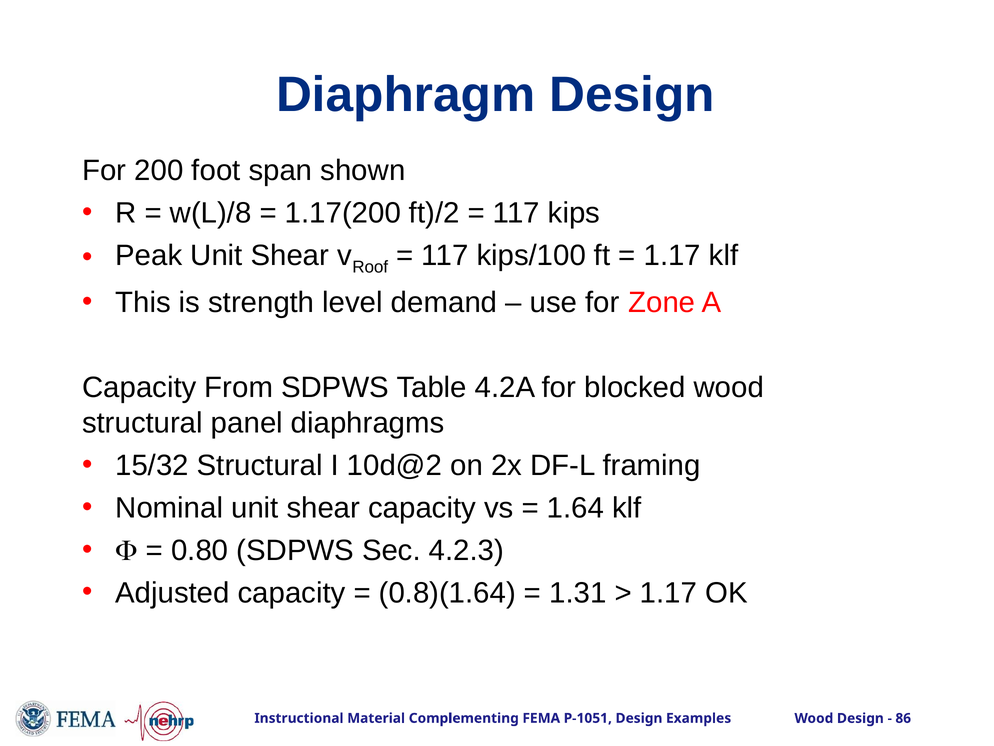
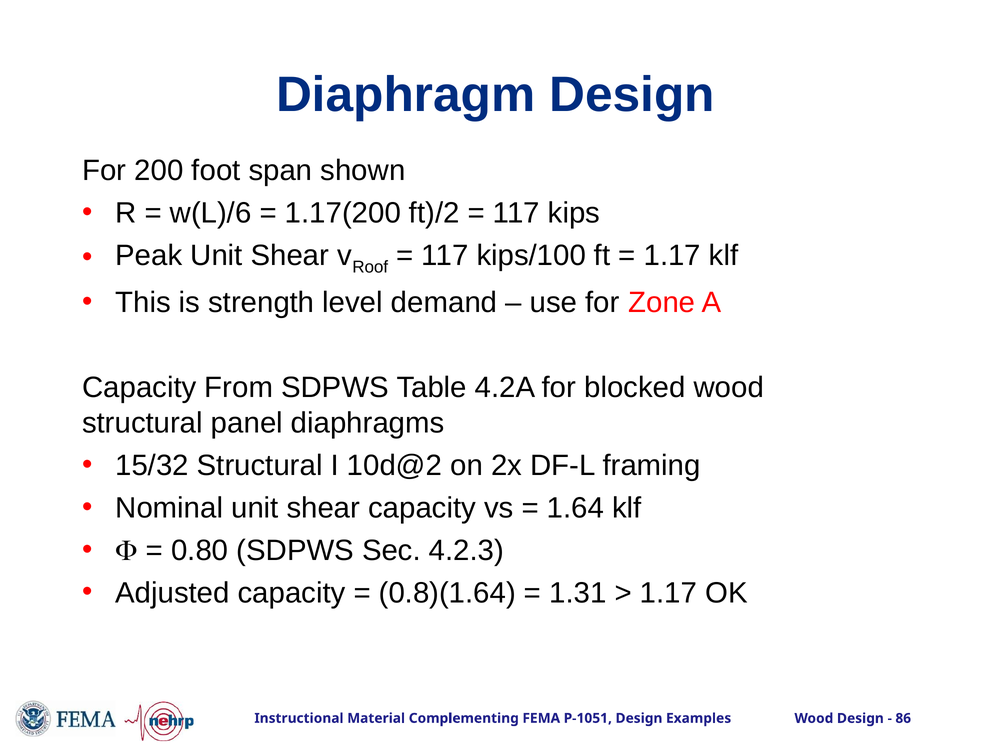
w(L)/8: w(L)/8 -> w(L)/6 (211, 213)
